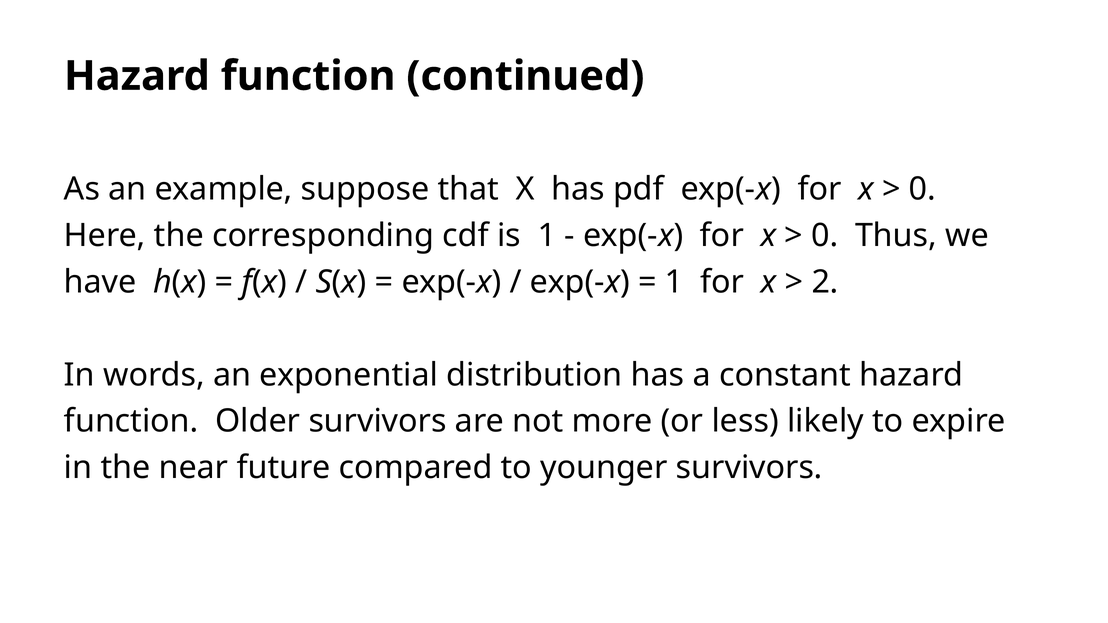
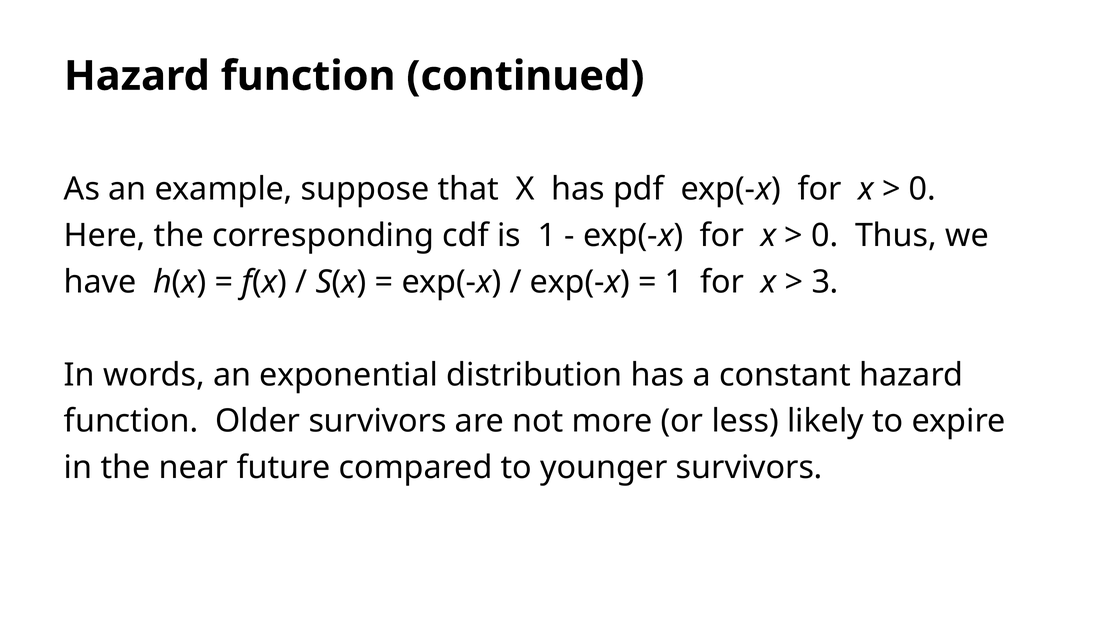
2: 2 -> 3 (825, 282)
